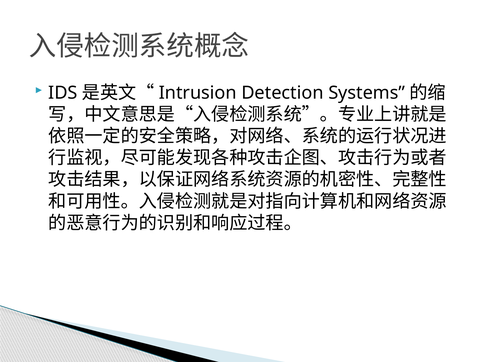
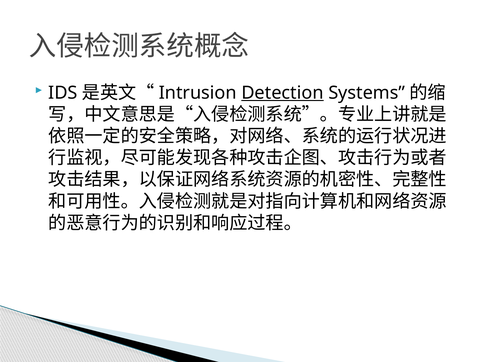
Detection underline: none -> present (283, 93)
